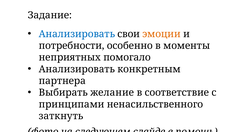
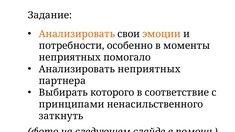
Анализировать colour: blue -> orange (77, 34)
Анализировать конкретным: конкретным -> неприятных (149, 69)
желание: желание -> которого (112, 93)
